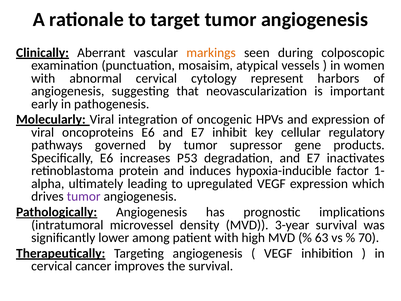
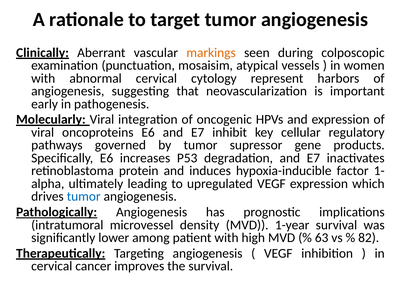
tumor colour: purple -> blue (84, 196)
3-year: 3-year -> 1-year (292, 225)
70: 70 -> 82 (369, 238)
